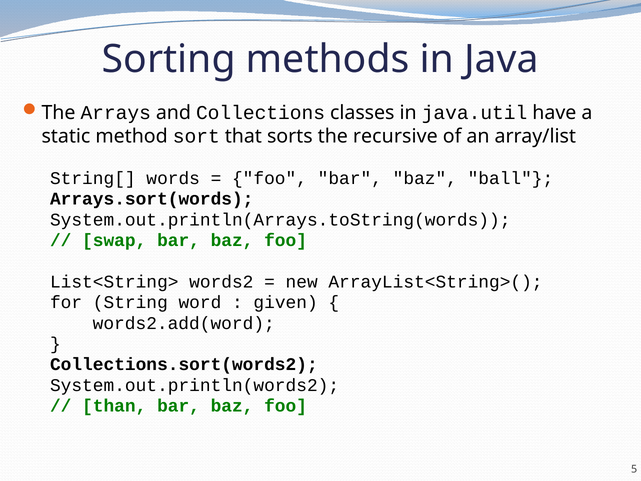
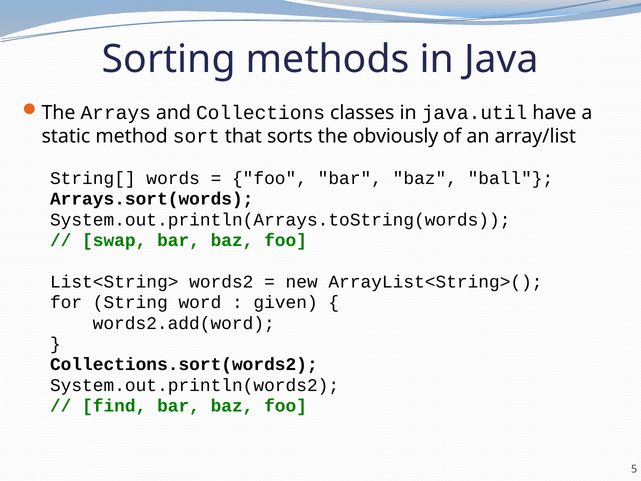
recursive: recursive -> obviously (395, 136)
than: than -> find (114, 406)
